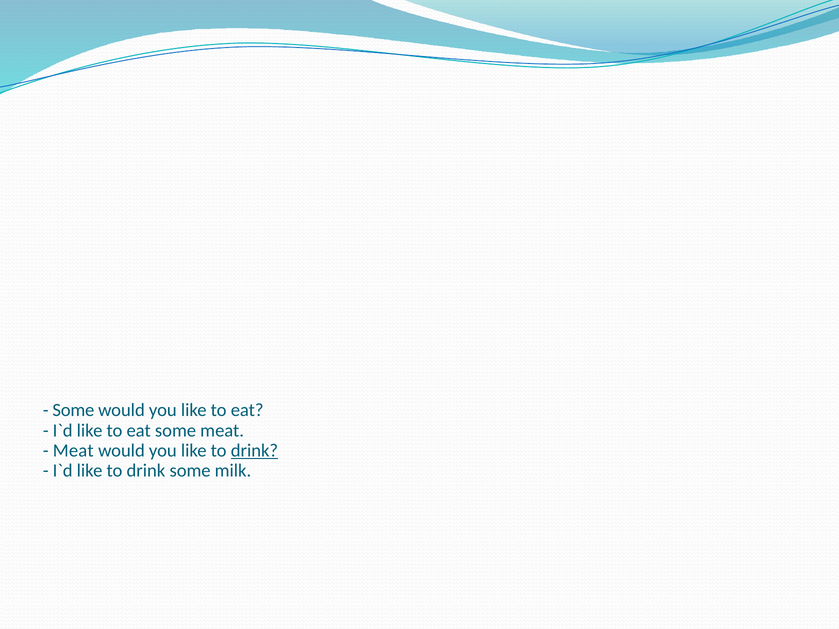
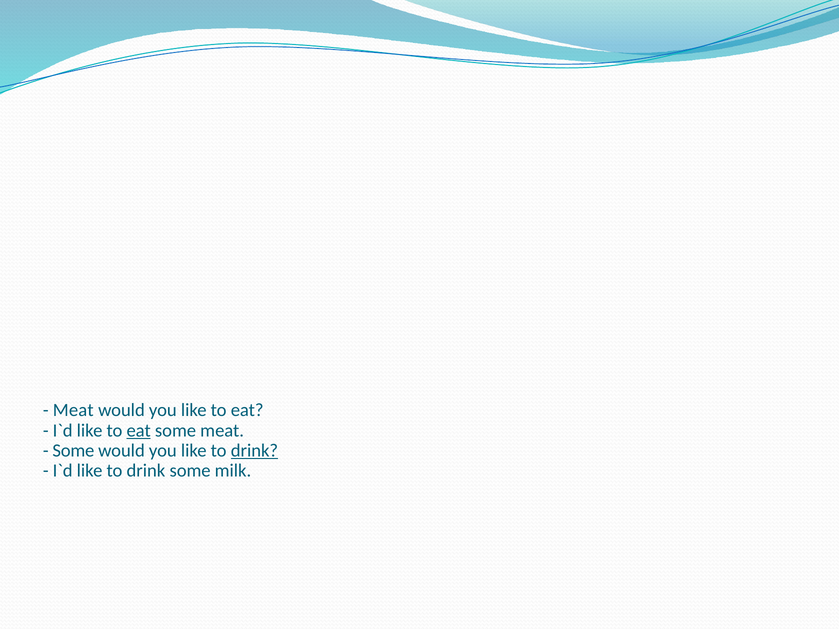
Some: Some -> Meat (73, 410)
eat underline: none -> present (139, 431)
Meat: Meat -> Some (73, 451)
